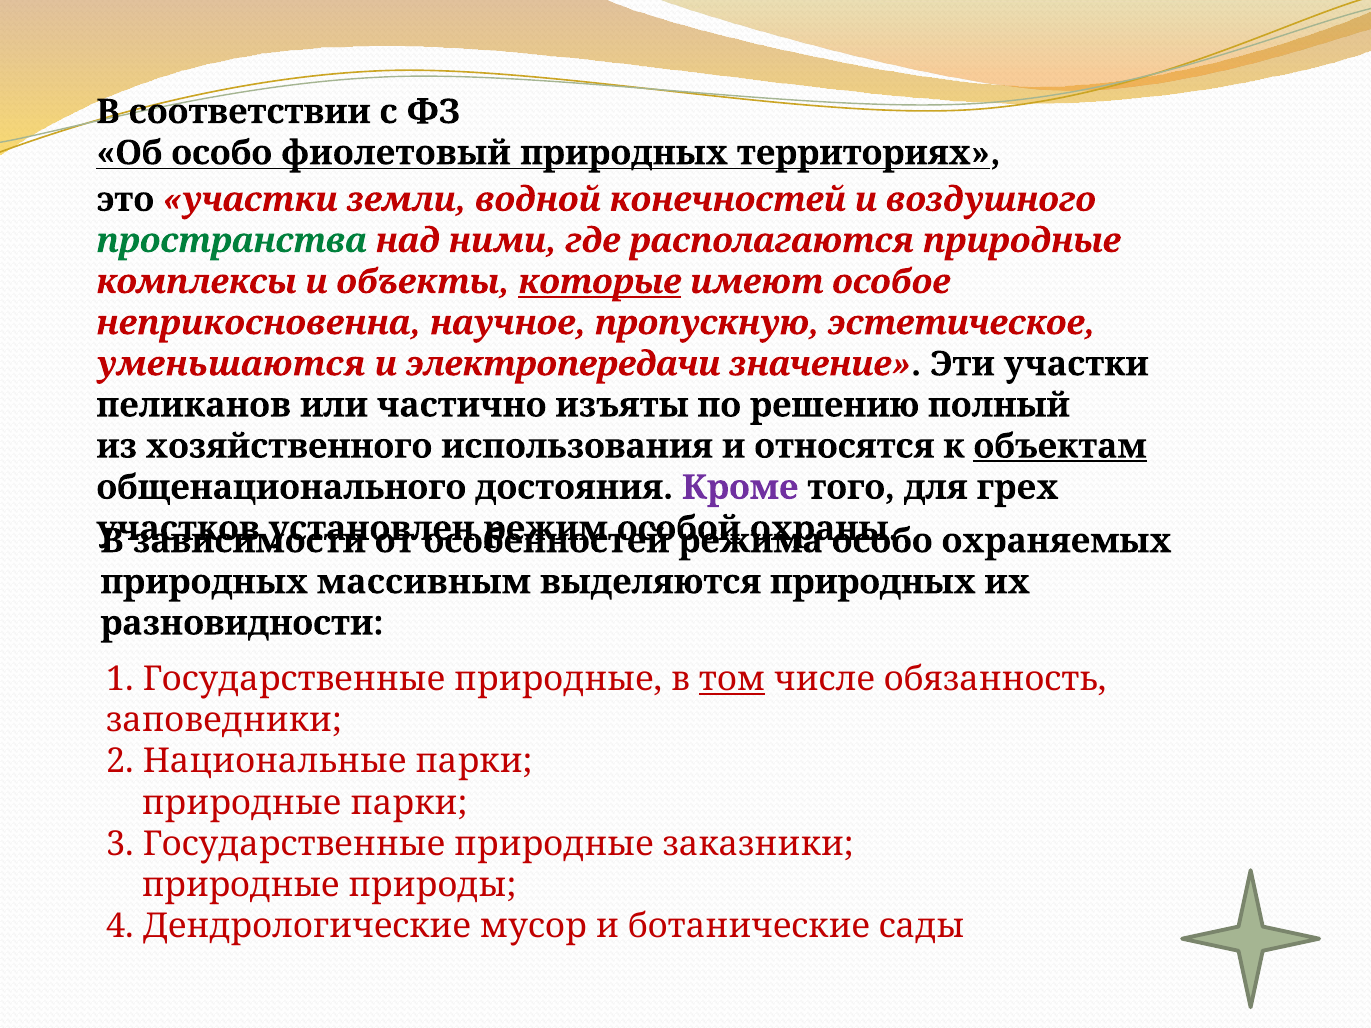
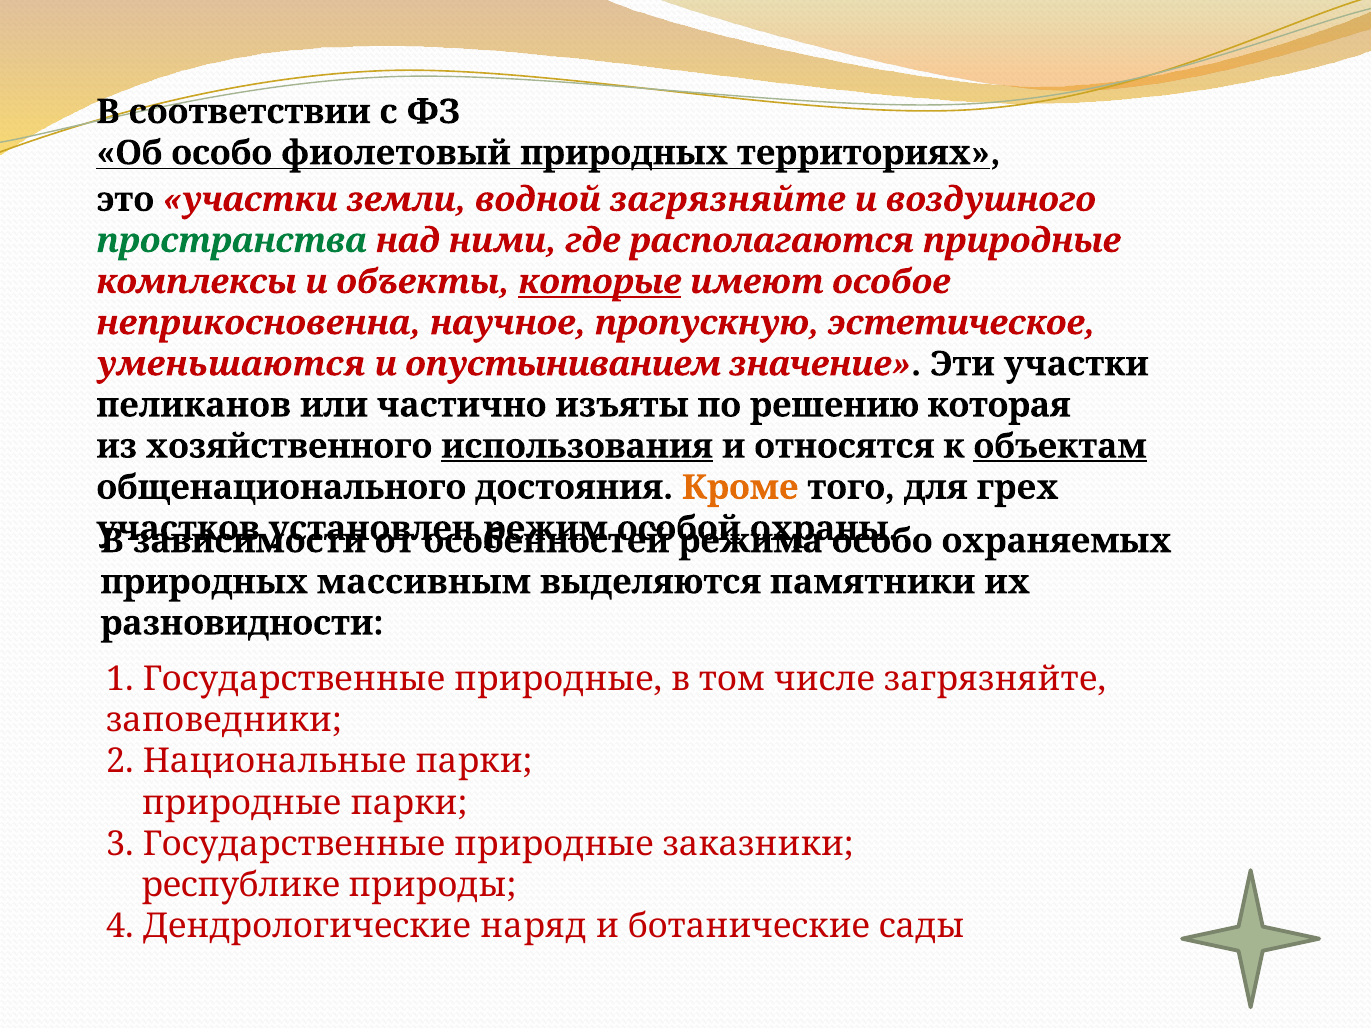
водной конечностей: конечностей -> загрязняйте (728, 200)
электропередачи: электропередачи -> опустыниванием (563, 364)
полный: полный -> которая (999, 405)
использования underline: none -> present (577, 446)
Кроме colour: purple -> orange (740, 488)
выделяются природных: природных -> памятники (873, 582)
том underline: present -> none (732, 680)
числе обязанность: обязанность -> загрязняйте (995, 680)
природные: природные -> республике (241, 885)
мусор: мусор -> наряд (533, 926)
